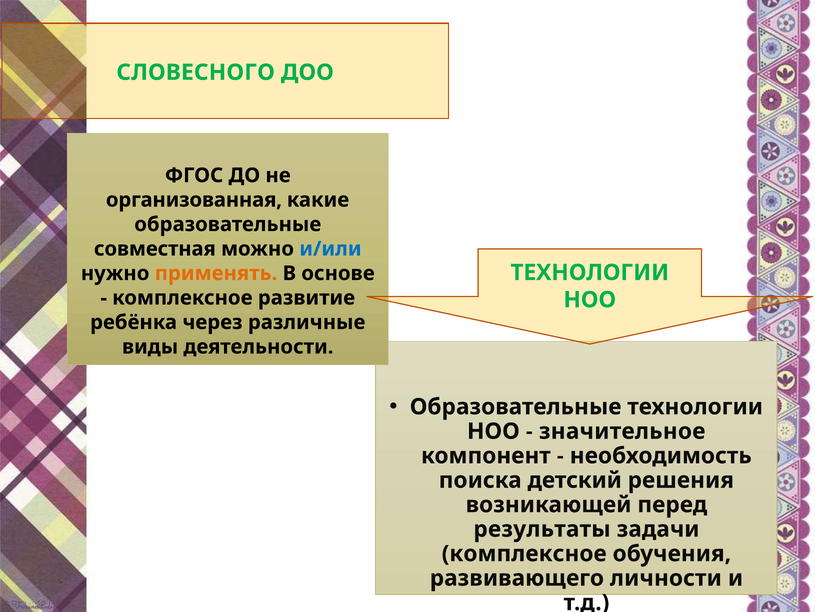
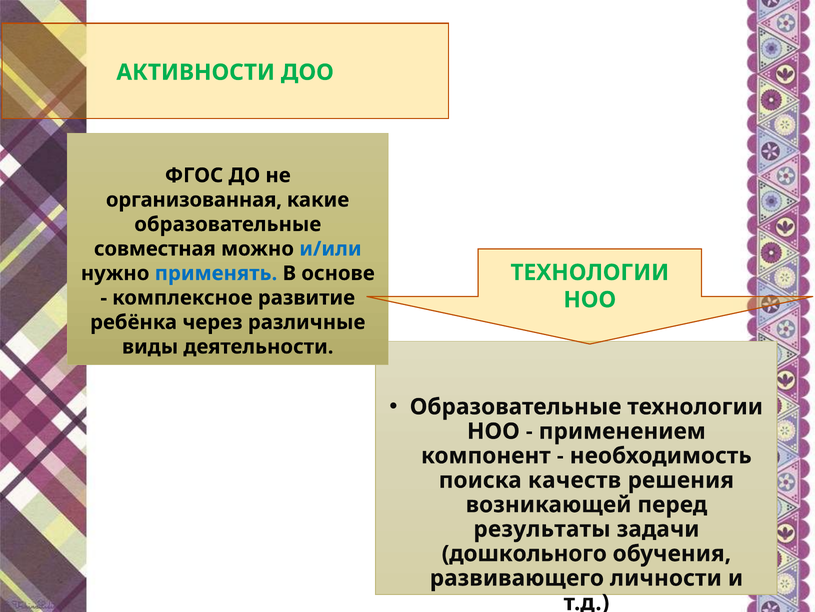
СЛОВЕСНОГО: СЛОВЕСНОГО -> АКТИВНОСТИ (196, 72)
применять colour: orange -> blue (216, 273)
значительное: значительное -> применением (622, 431)
детский: детский -> качеств (575, 480)
комплексное: комплексное -> дошкольного (524, 553)
